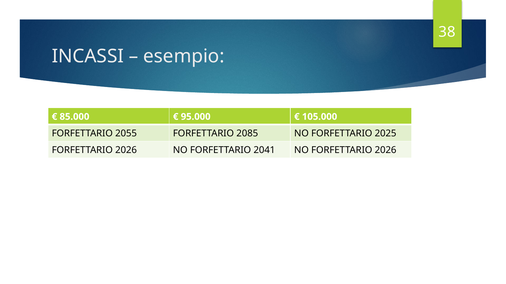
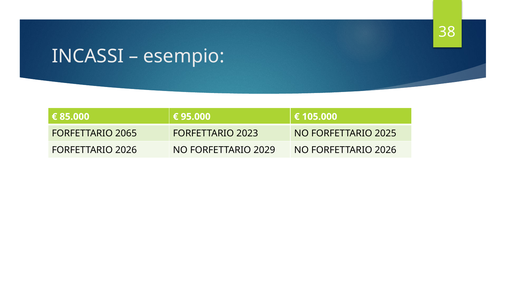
2055: 2055 -> 2065 (126, 134)
2085: 2085 -> 2023 (247, 134)
2041: 2041 -> 2029 (264, 150)
